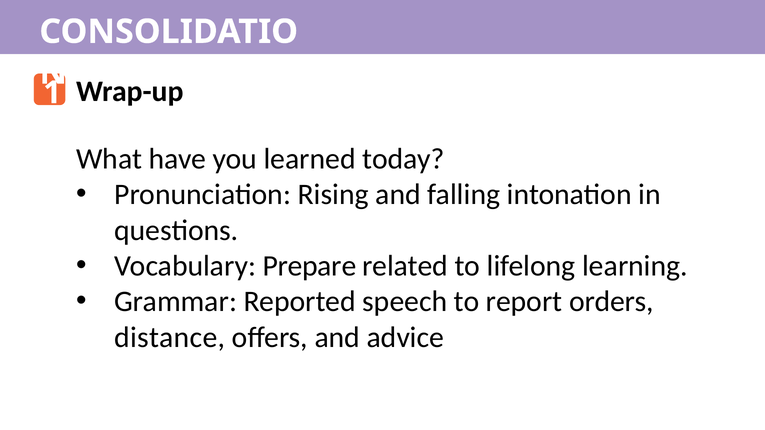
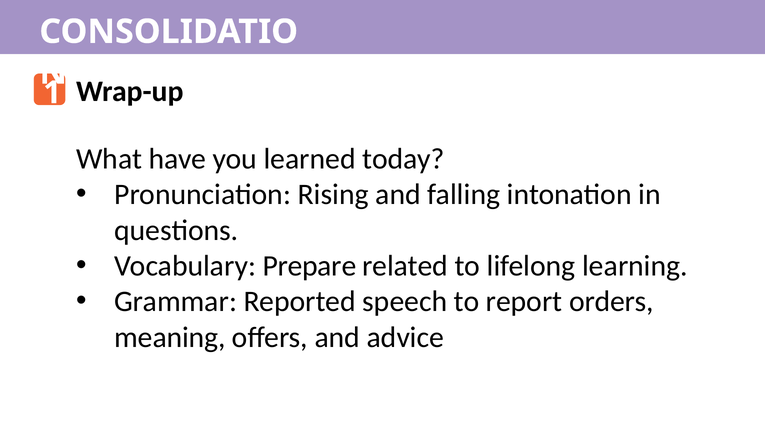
distance: distance -> meaning (170, 338)
